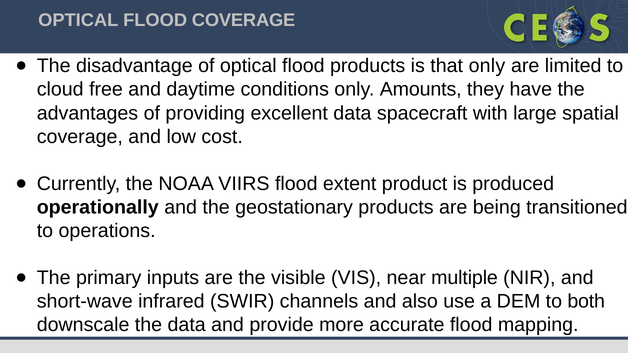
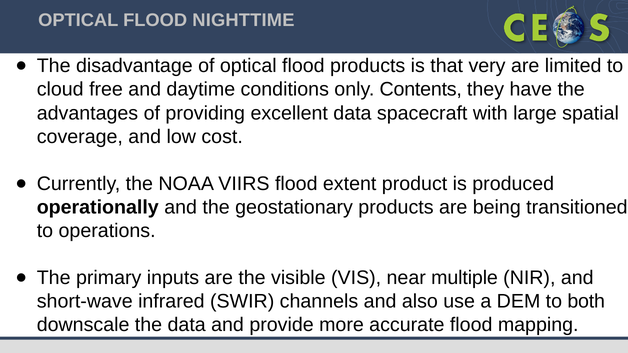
FLOOD COVERAGE: COVERAGE -> NIGHTTIME (243, 20)
that only: only -> very (487, 66)
Amounts: Amounts -> Contents (421, 90)
